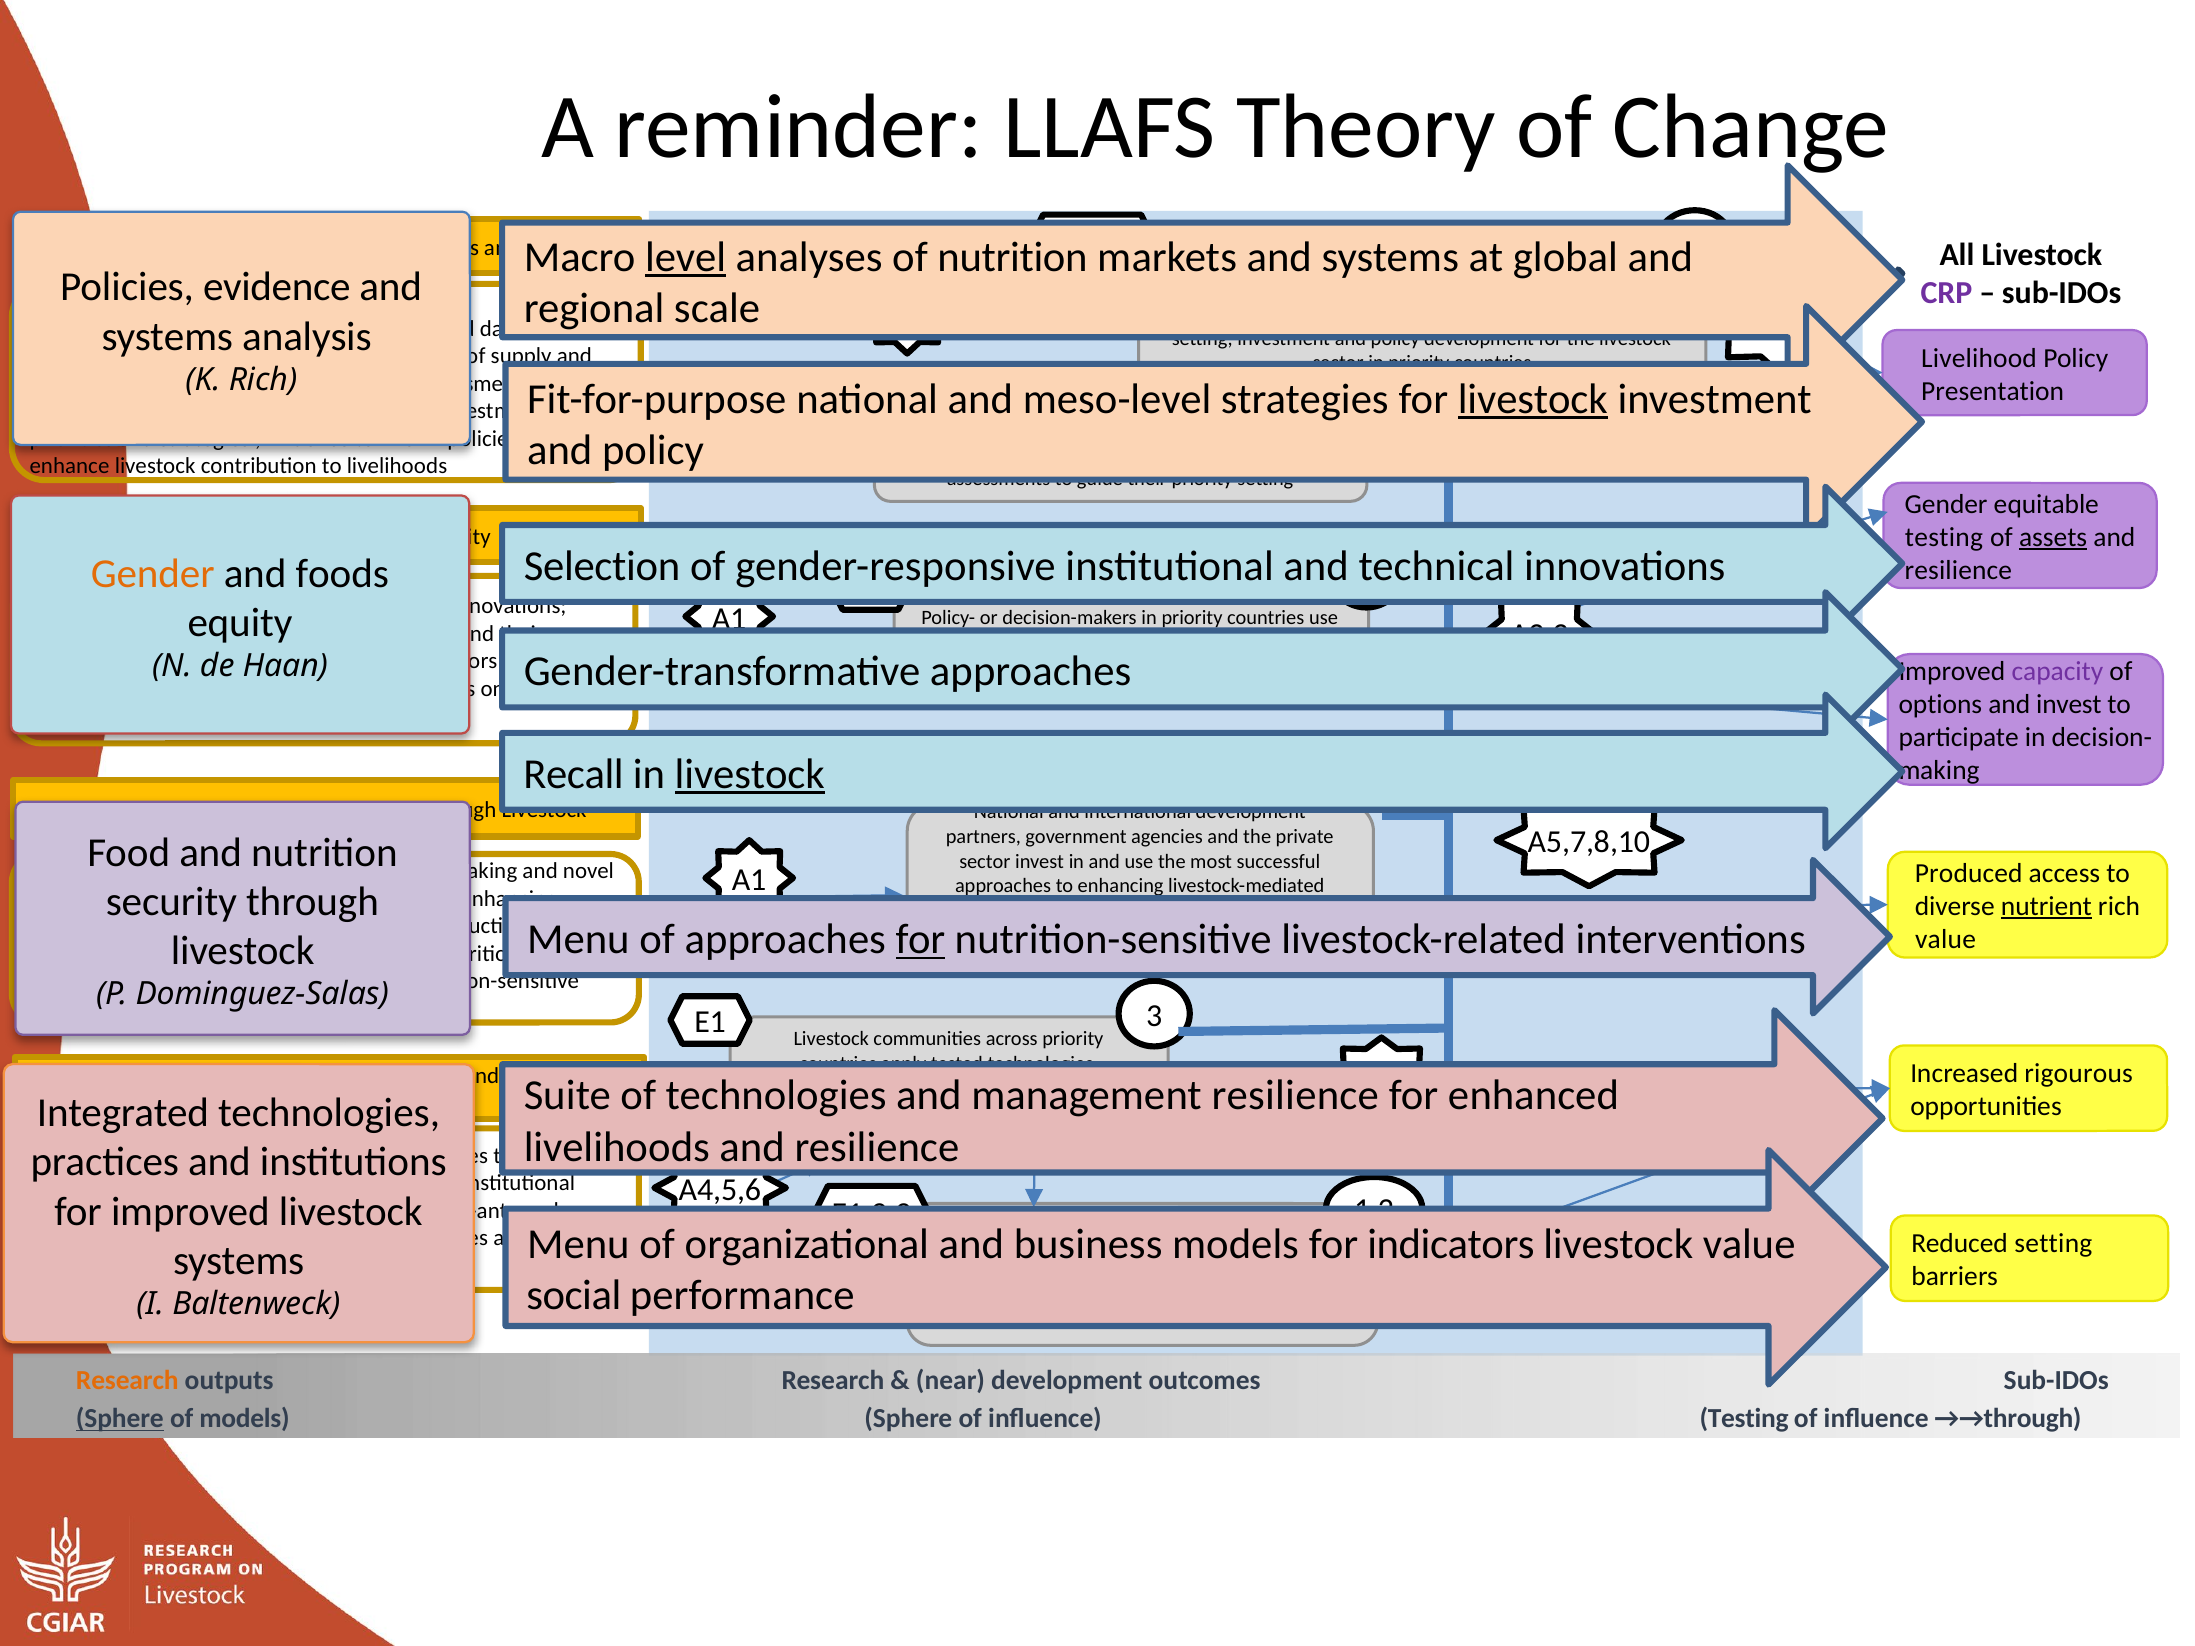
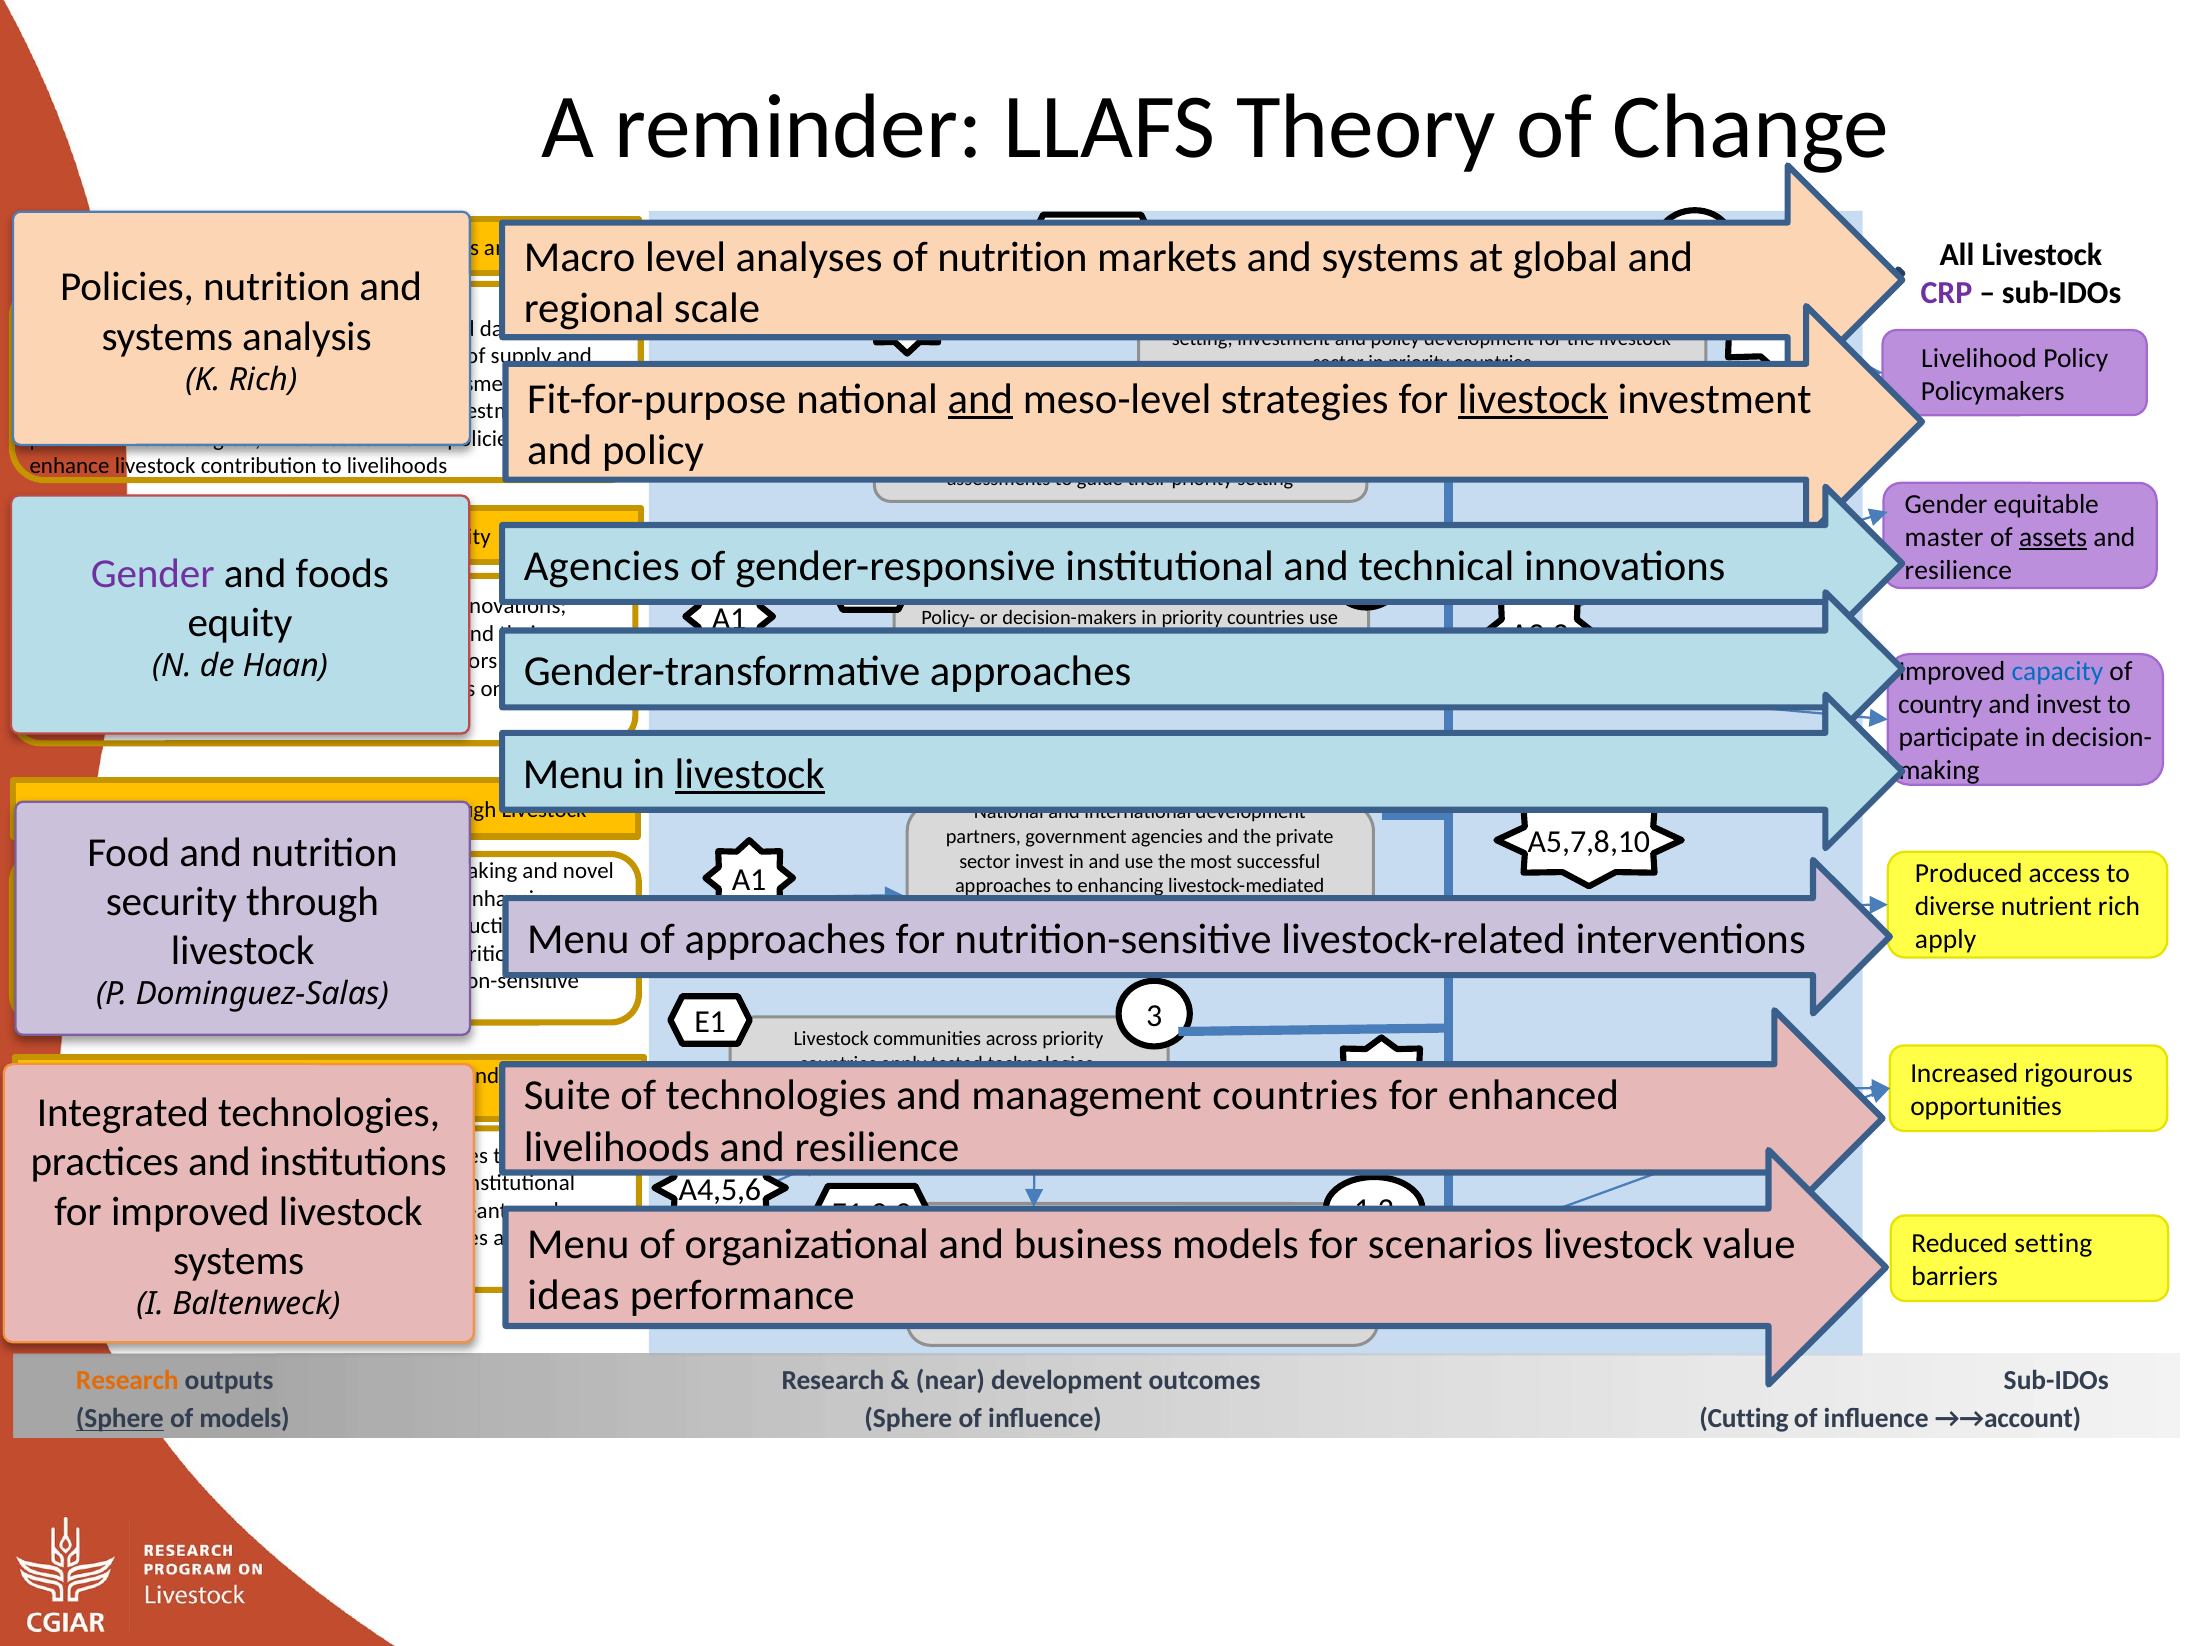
level underline: present -> none (686, 257)
Policies evidence: evidence -> nutrition (277, 287)
Presentation: Presentation -> Policymakers (1993, 391)
and underline: none -> present (980, 399)
testing: testing -> master (1944, 537)
Selection: Selection -> Agencies (602, 566)
Gender colour: orange -> purple (153, 574)
capacity colour: purple -> blue (2057, 672)
options: options -> country (1940, 705)
Recall: Recall -> Menu (574, 774)
nutrient underline: present -> none (2046, 907)
for underline: present -> none (920, 940)
value: value -> apply (1946, 940)
resilience: resilience -> countries (1295, 1096)
for indicators: indicators -> scenarios (1451, 1245)
social: social -> ideas (573, 1296)
influence Testing: Testing -> Cutting (1744, 1419)
→→through: →→through -> →→account (2008, 1419)
